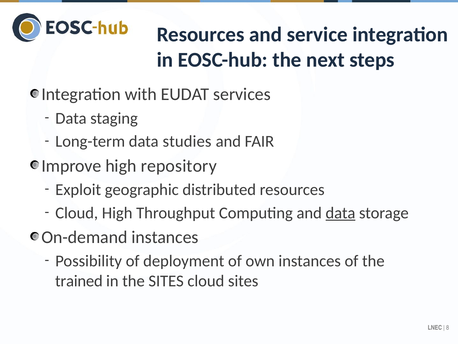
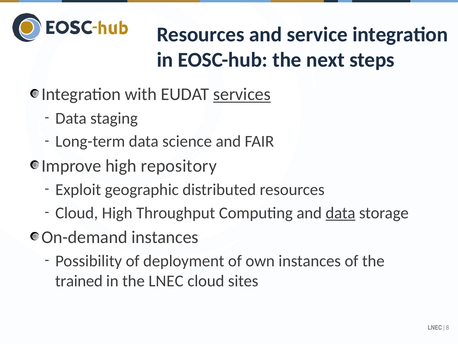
services underline: none -> present (242, 94)
studies: studies -> science (187, 141)
the SITES: SITES -> LNEC (166, 281)
